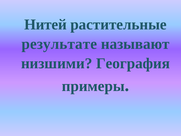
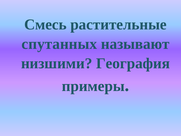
Нитей: Нитей -> Смесь (45, 25)
результате: результате -> спутанных (59, 44)
